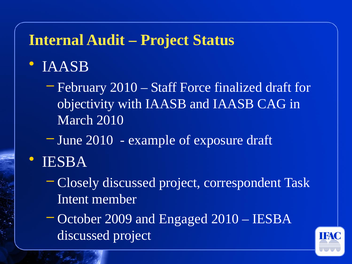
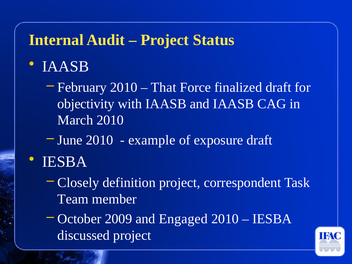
Staff: Staff -> That (164, 87)
Closely discussed: discussed -> definition (129, 183)
Intent: Intent -> Team (73, 199)
